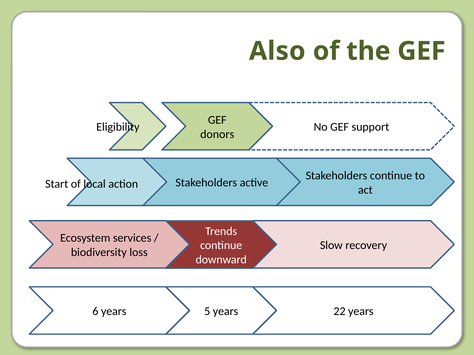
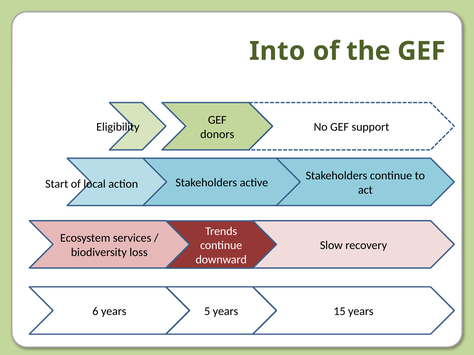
Also: Also -> Into (277, 51)
22: 22 -> 15 (340, 312)
